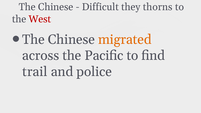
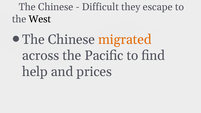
thorns: thorns -> escape (158, 7)
West colour: red -> black (40, 19)
trail: trail -> help (35, 72)
police: police -> prices (94, 72)
